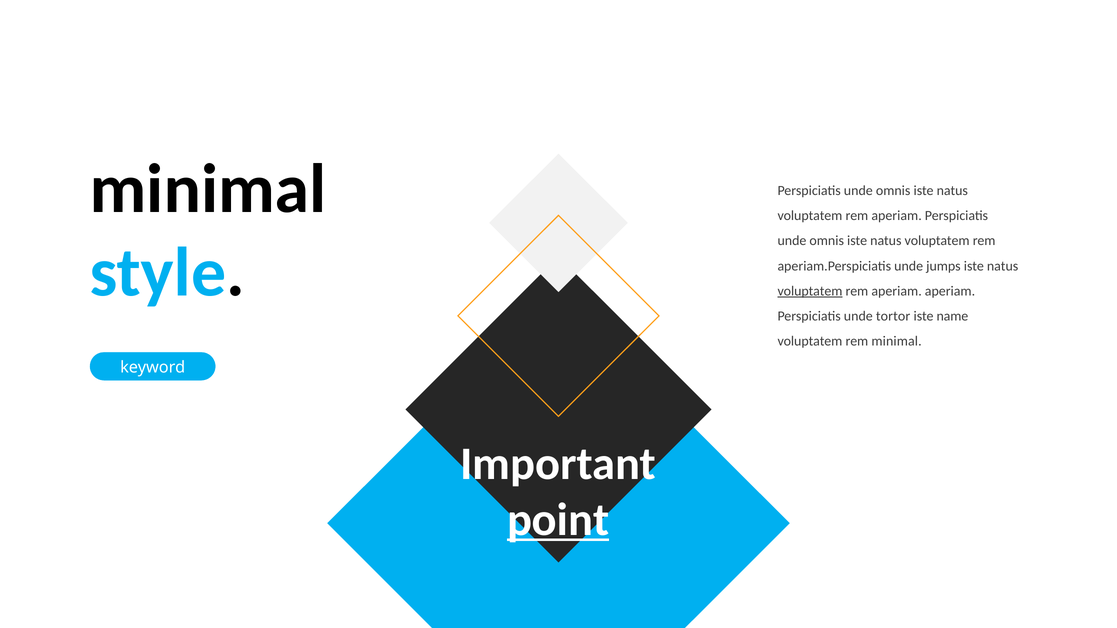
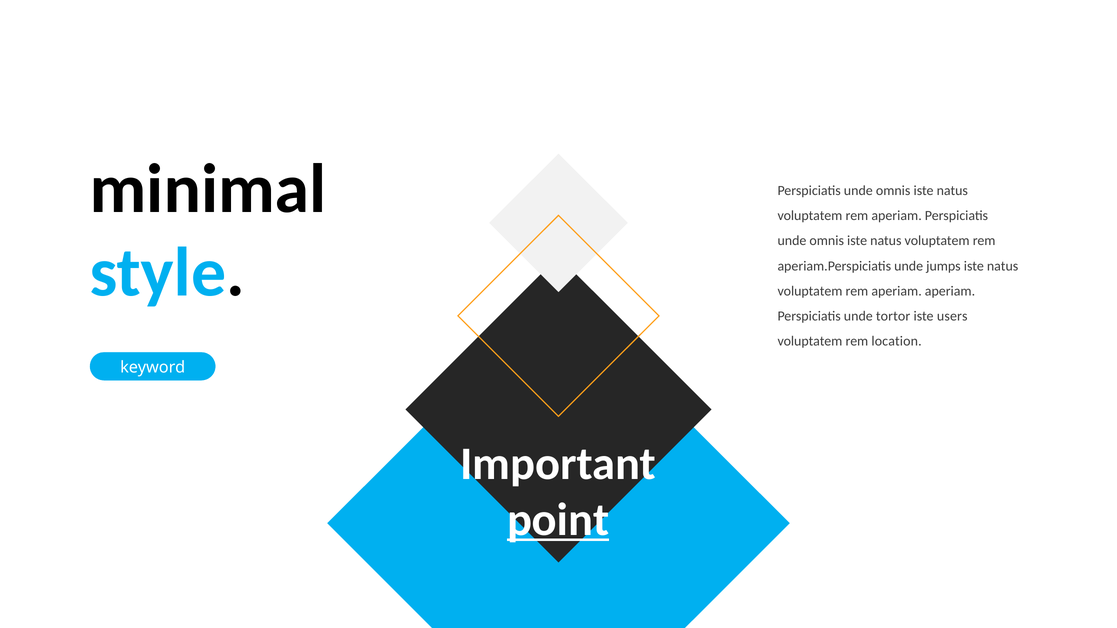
voluptatem underline: present -> none (810, 291)
name: name -> users (952, 316)
rem minimal: minimal -> location (897, 342)
